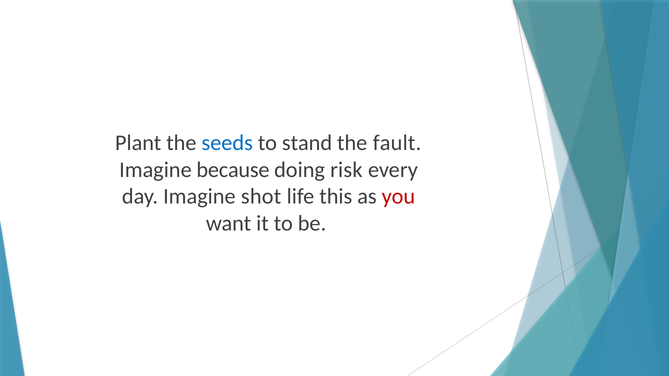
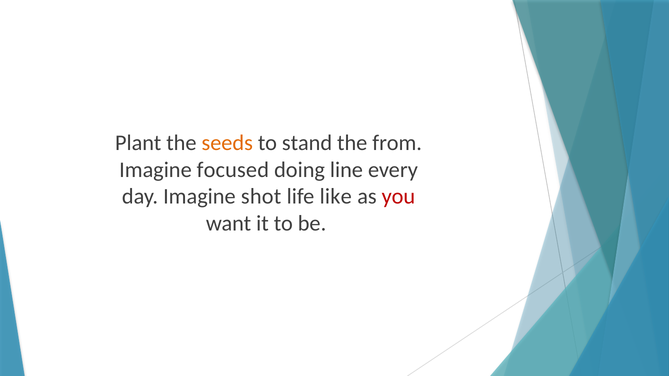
seeds colour: blue -> orange (227, 143)
fault: fault -> from (397, 143)
because: because -> focused (233, 170)
risk: risk -> line (346, 170)
this: this -> like (336, 197)
